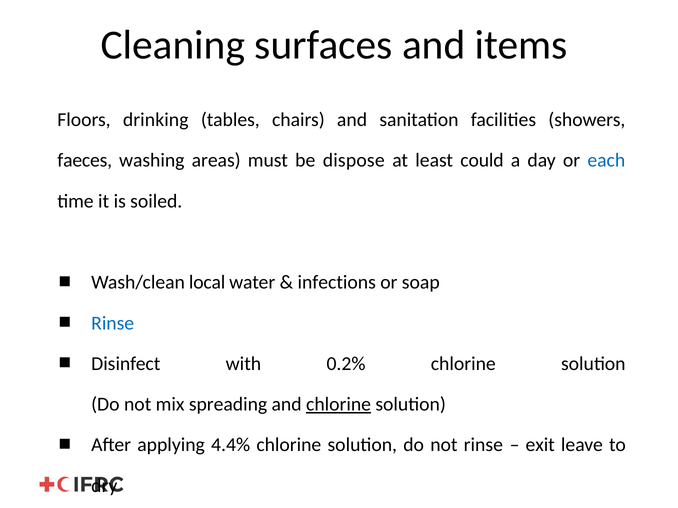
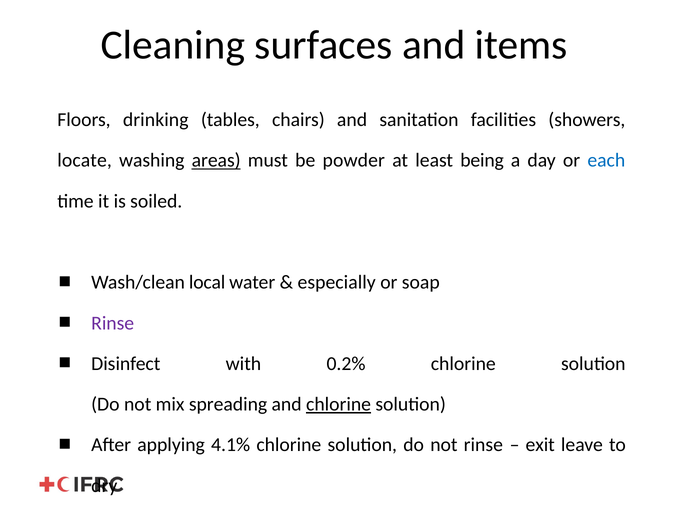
faeces: faeces -> locate (85, 161)
areas underline: none -> present (216, 161)
dispose: dispose -> powder (354, 161)
could: could -> being (482, 161)
infections: infections -> especially (337, 283)
Rinse colour: blue -> purple (113, 323)
4.4%: 4.4% -> 4.1% (231, 445)
